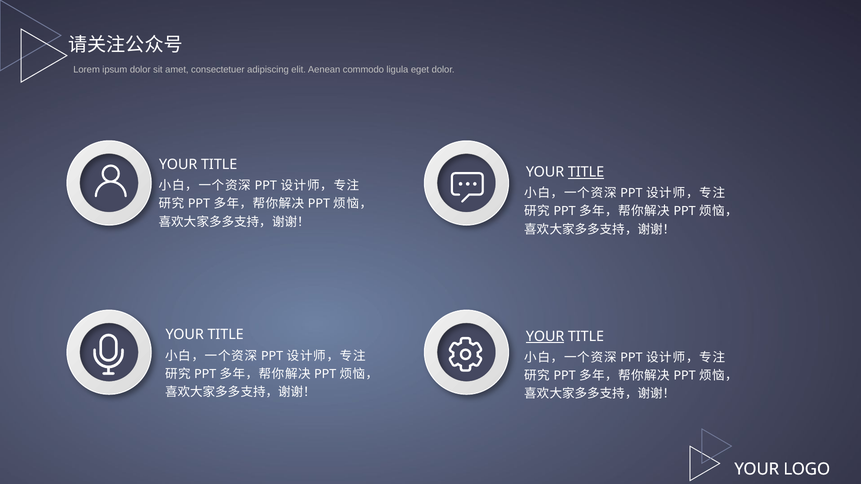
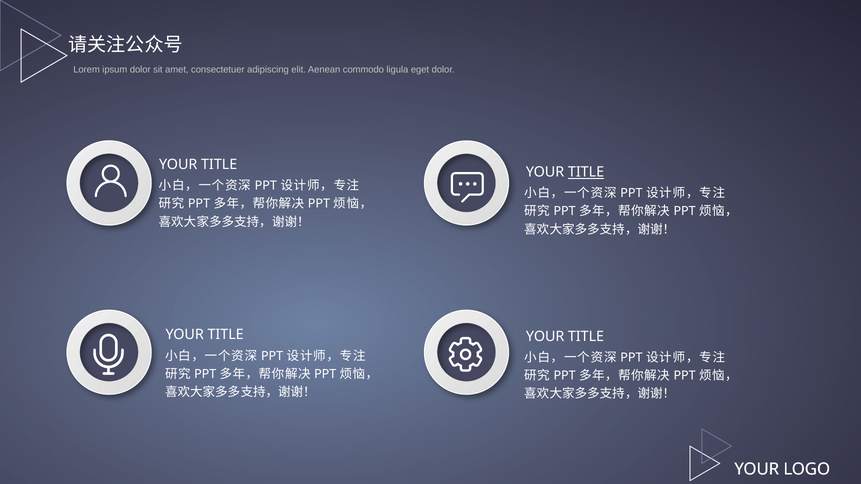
YOUR underline: present -> none (545, 337)
